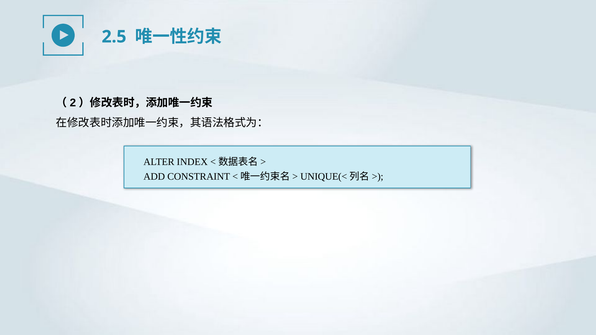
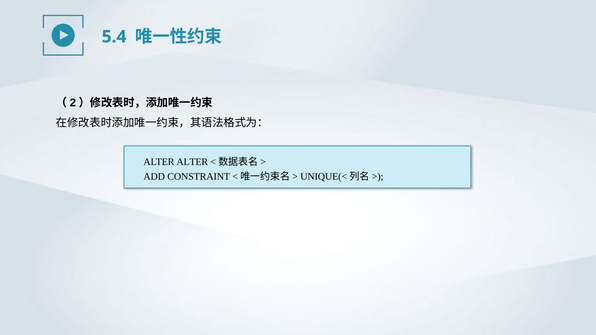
2.5: 2.5 -> 5.4 (114, 37)
ALTER INDEX: INDEX -> ALTER (192, 162)
